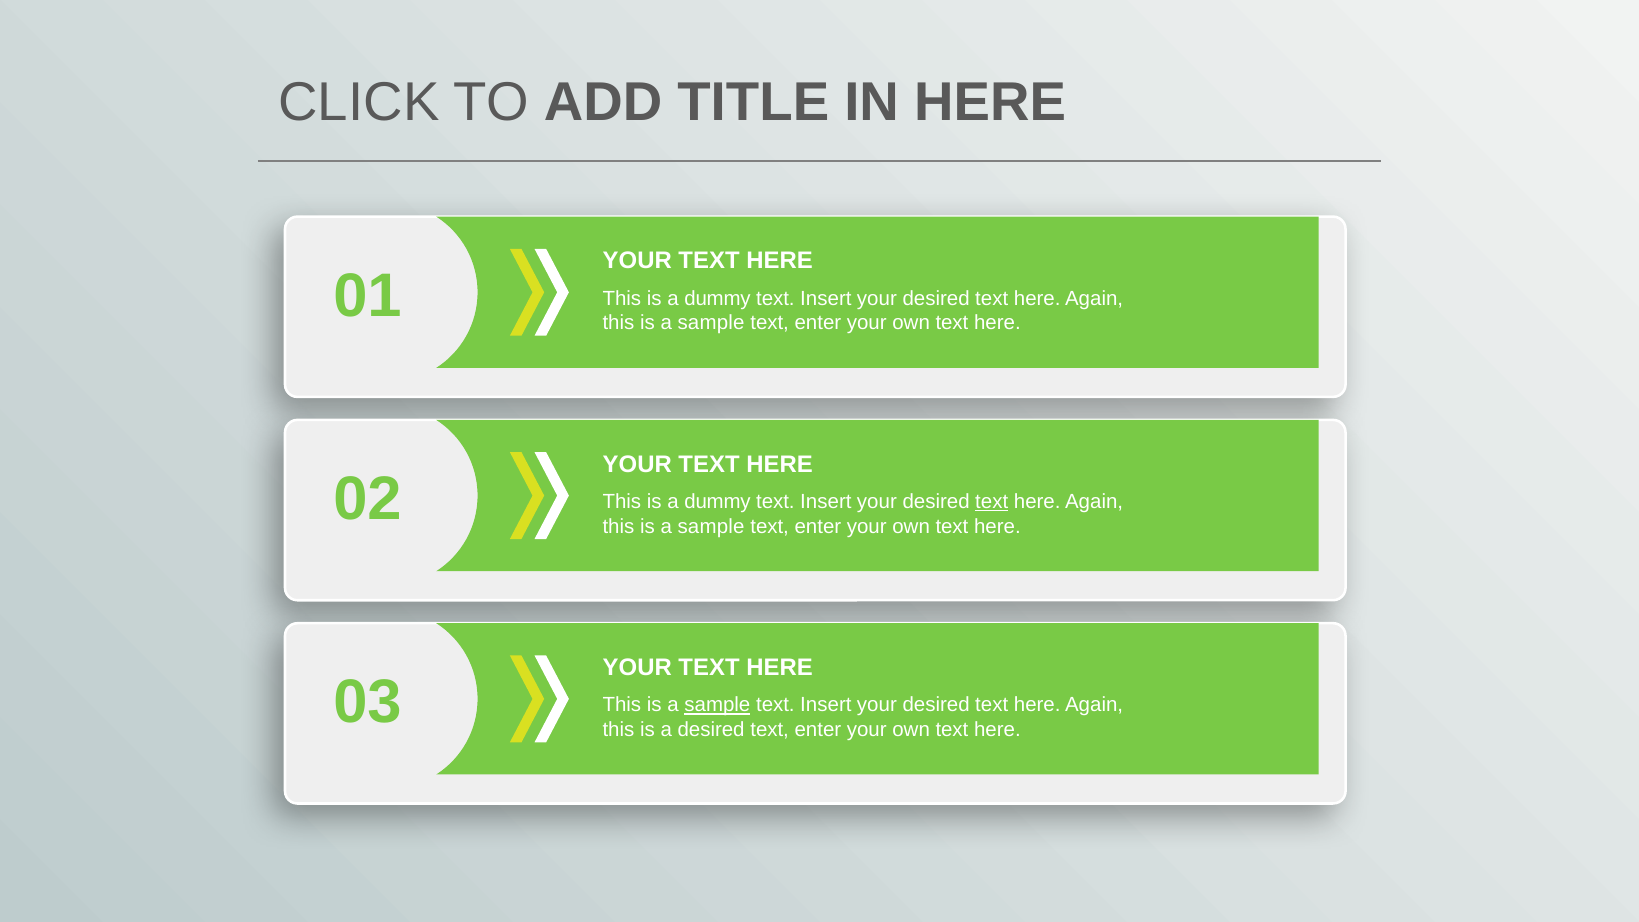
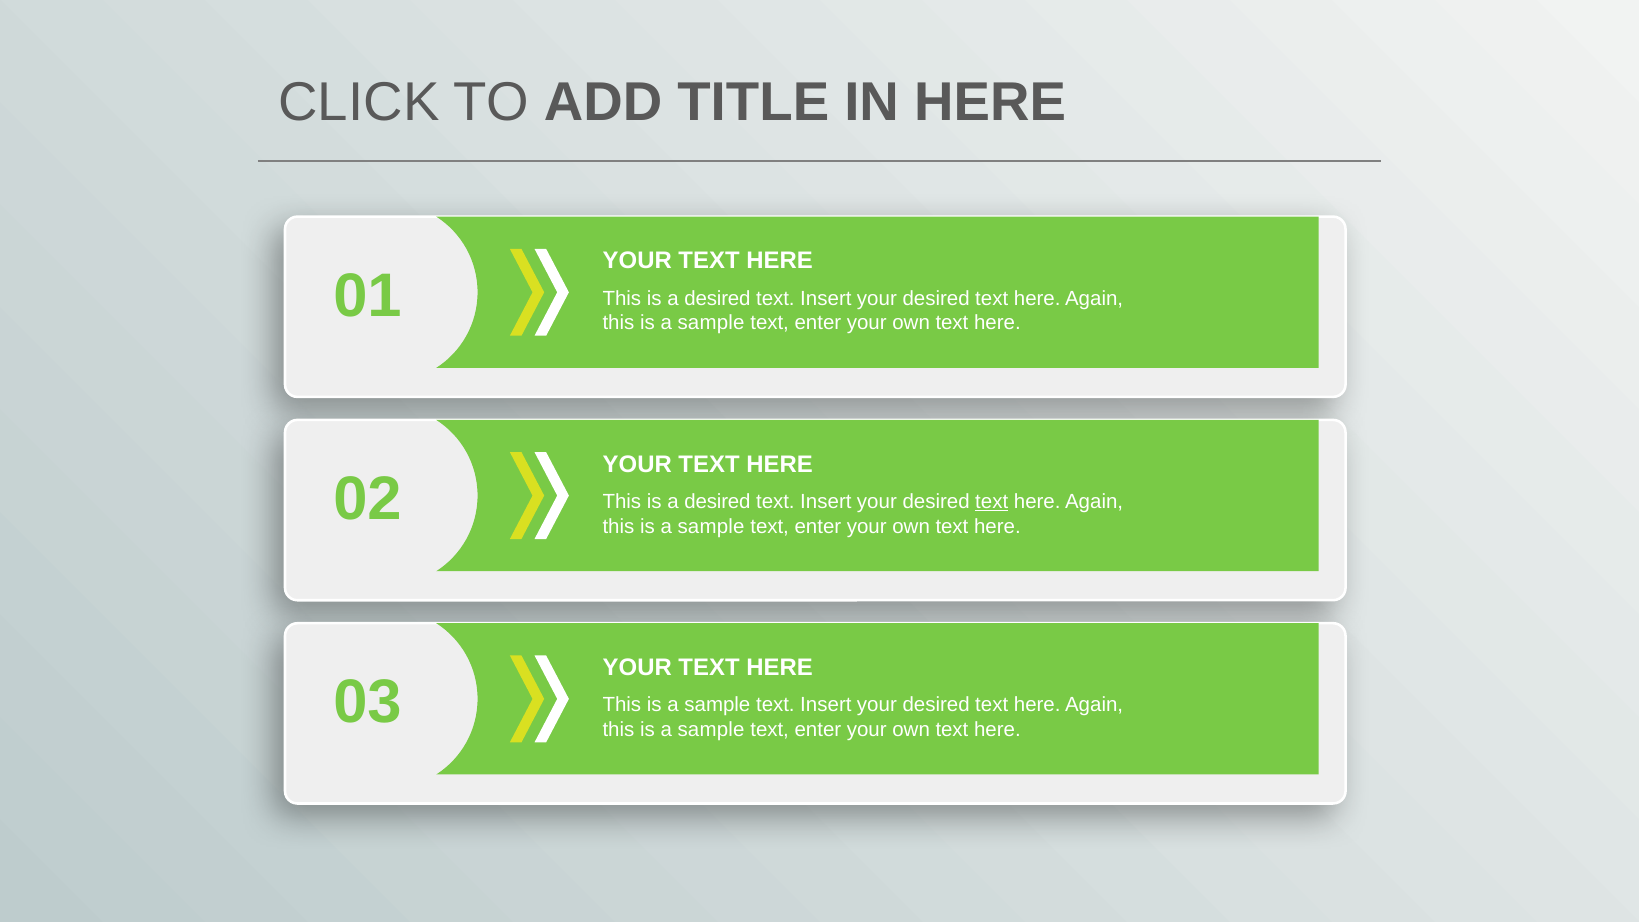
dummy: dummy -> desired (717, 299)
dummy: dummy -> desired (717, 502)
sample underline: present -> none (717, 705)
desired: desired -> sample (711, 730)
